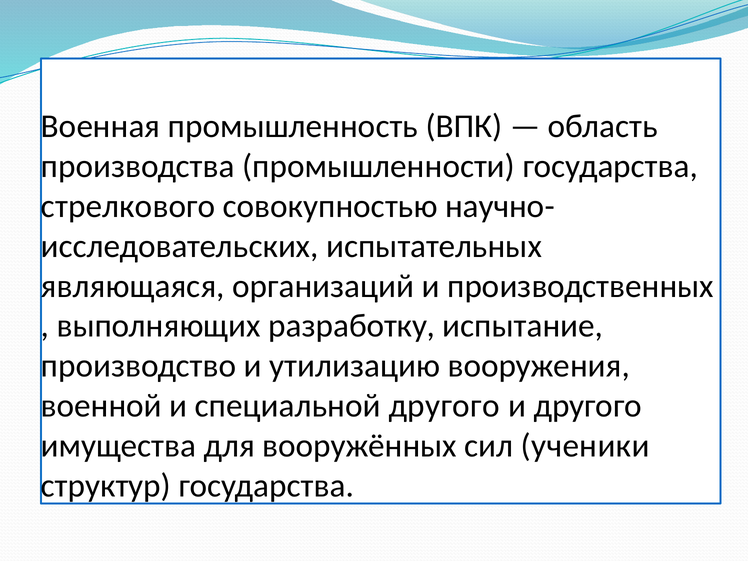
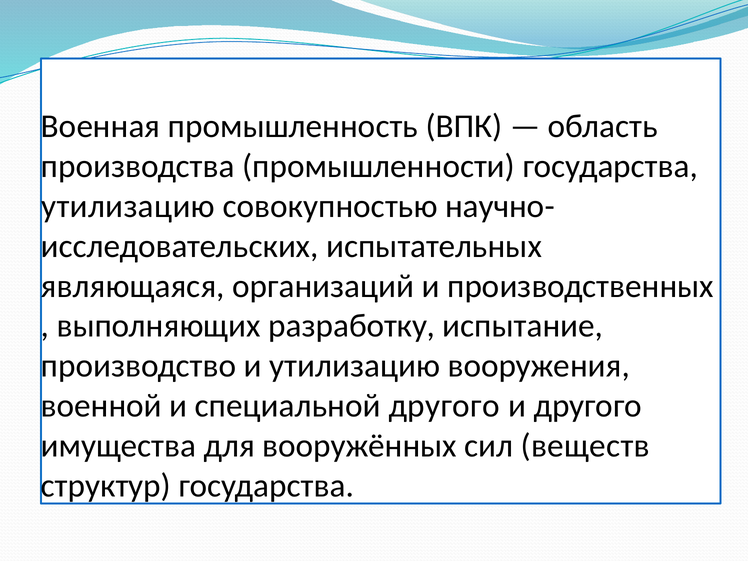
стрелкового: стрелкового -> утилизацию (128, 206)
ученики: ученики -> веществ (585, 446)
